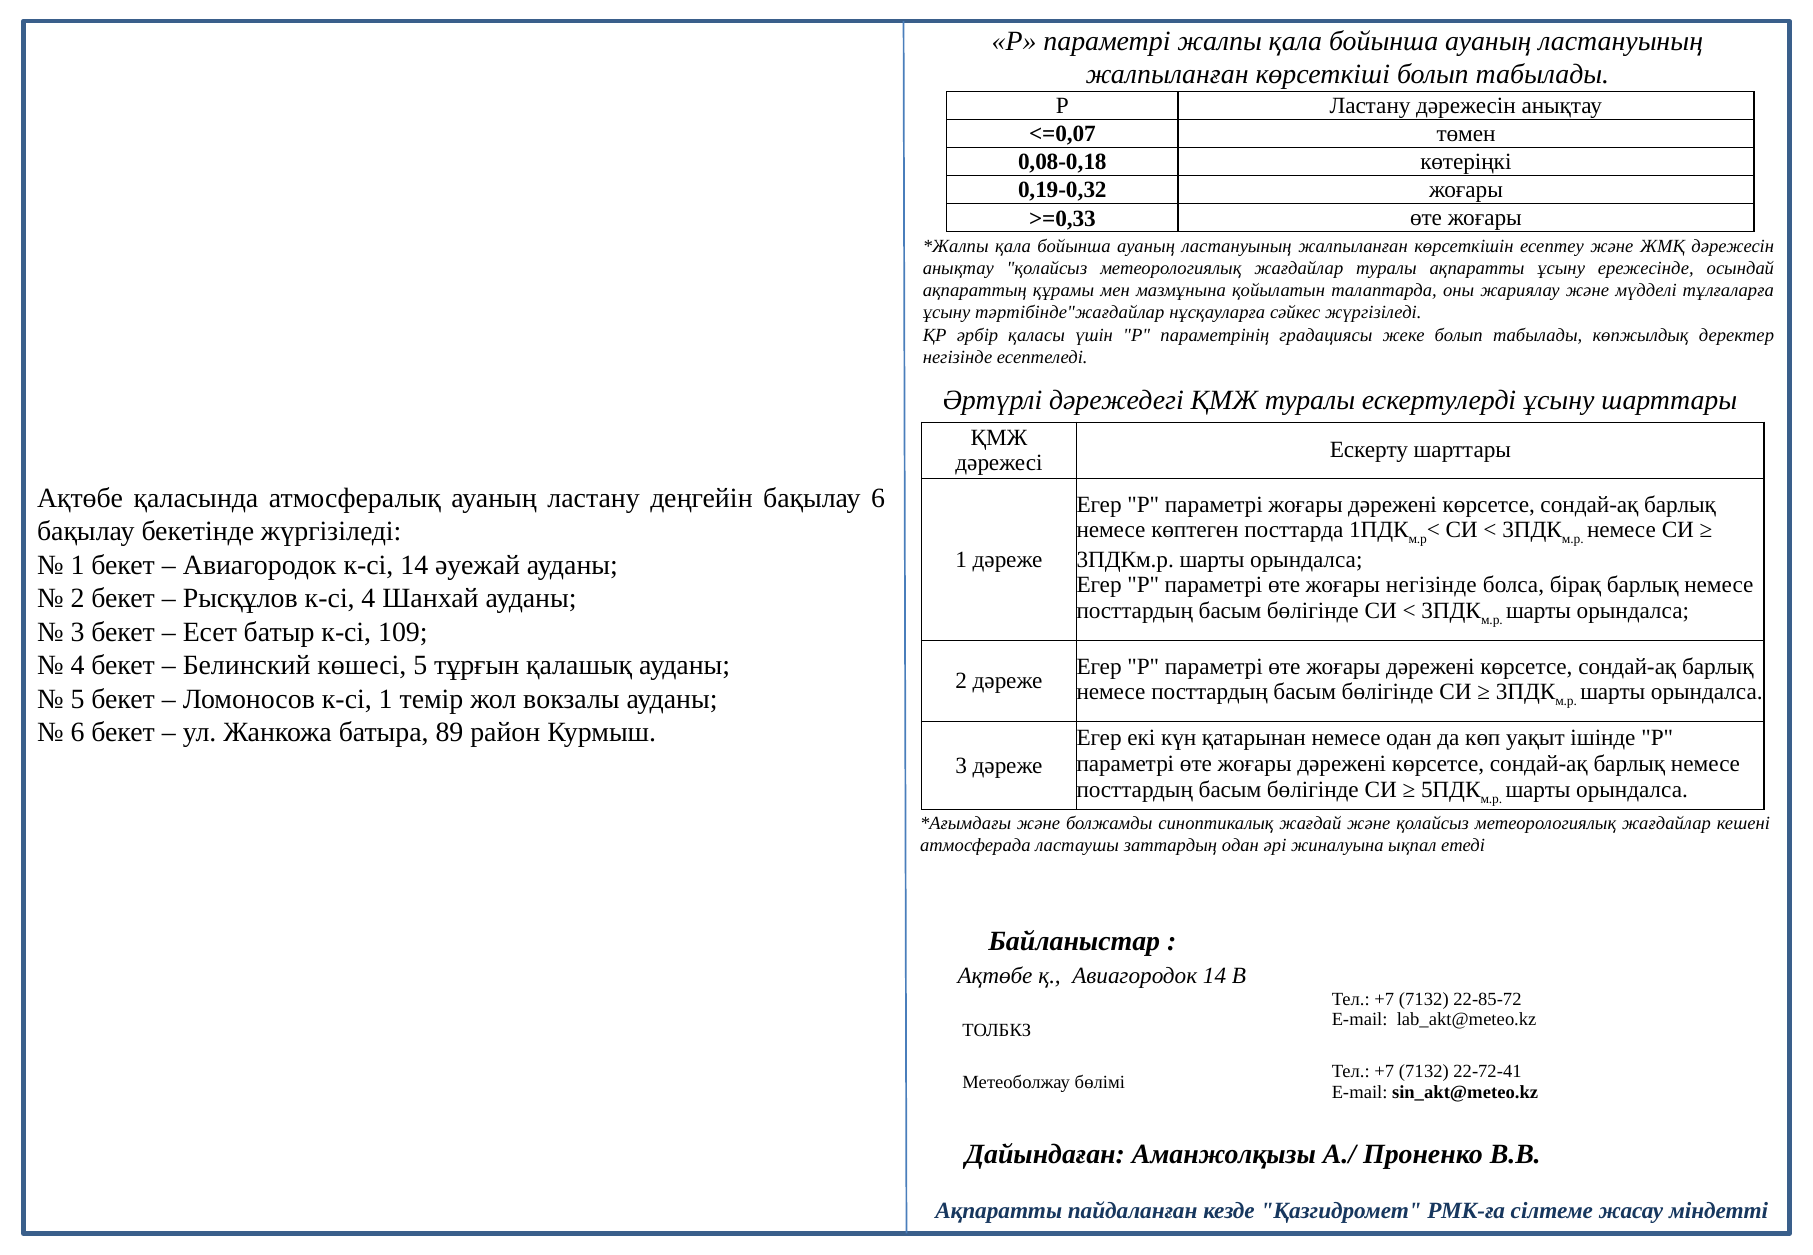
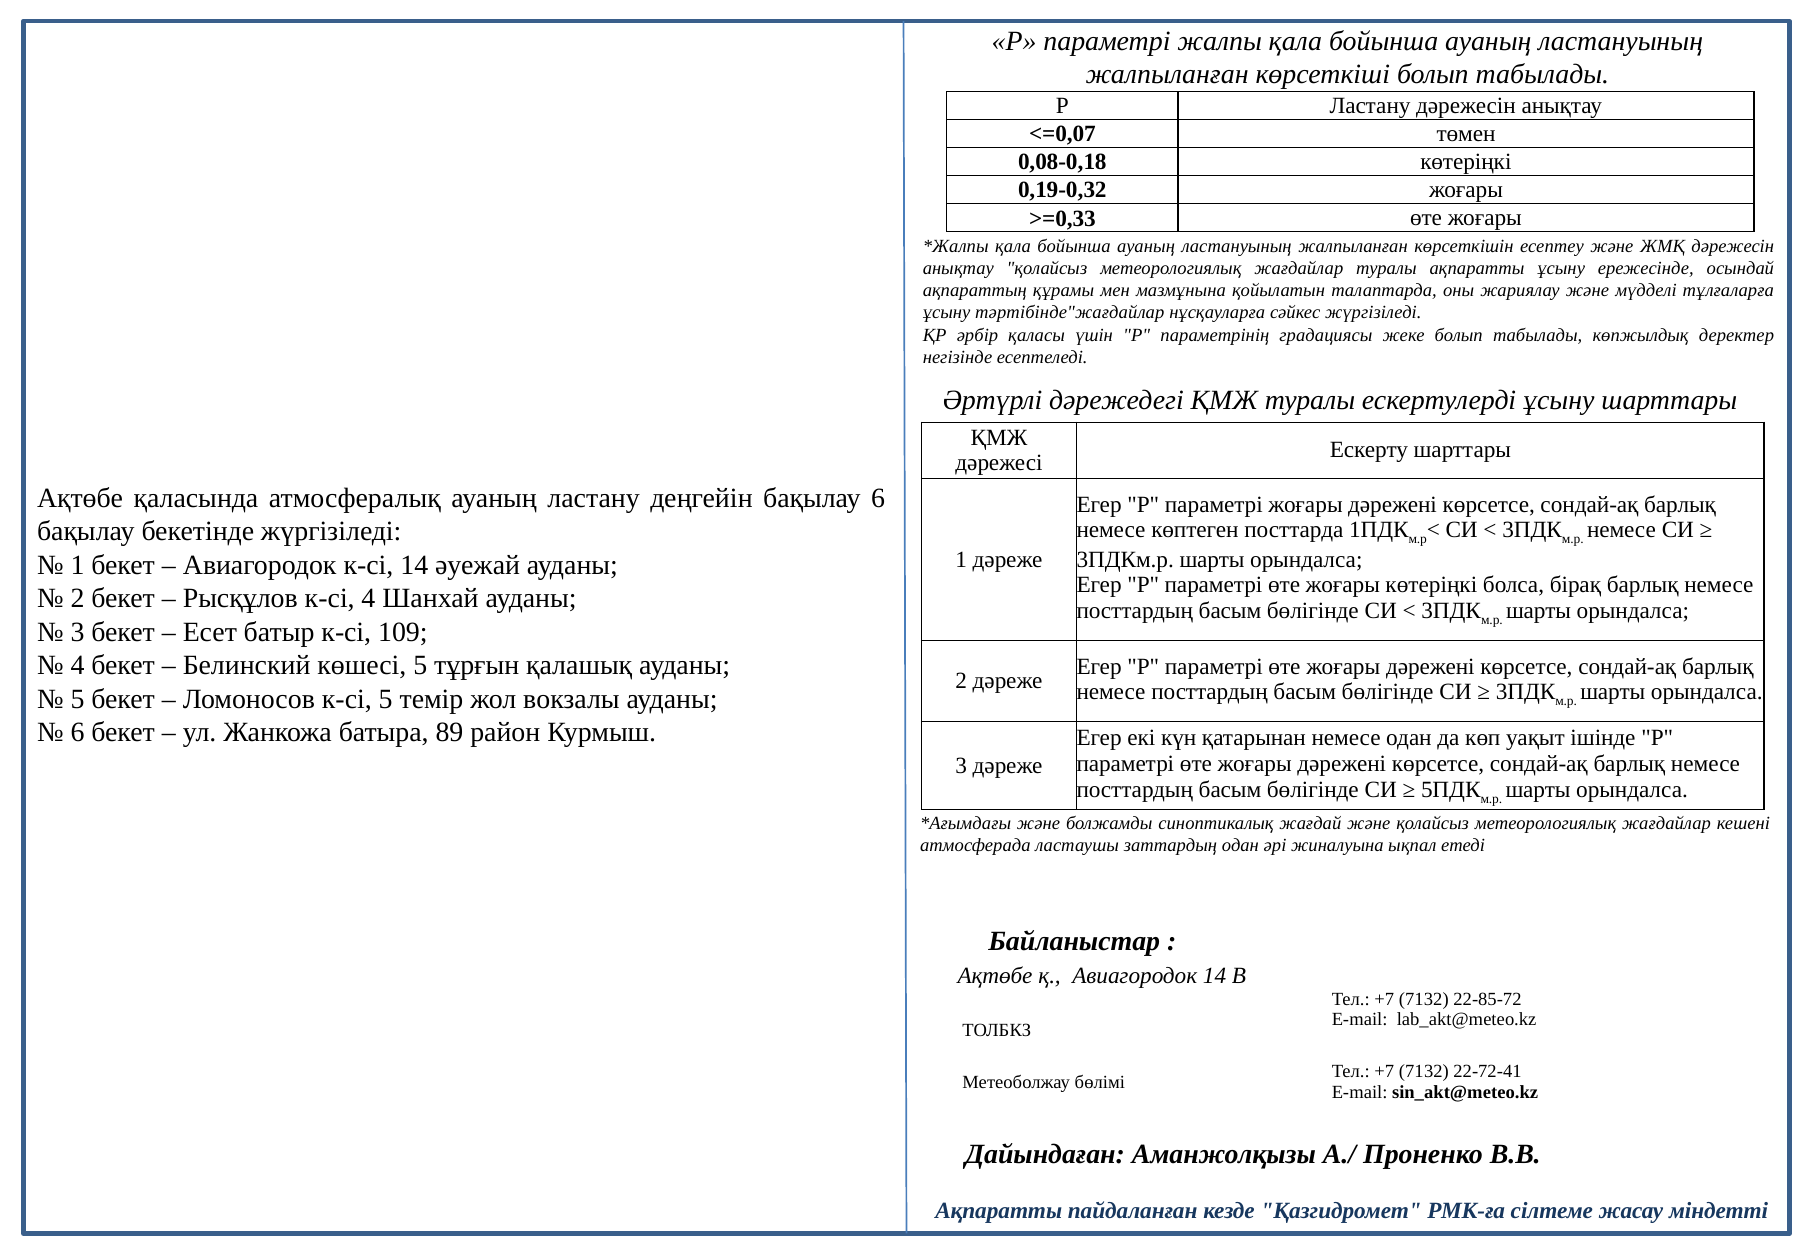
жоғары негізінде: негізінде -> көтеріңкі (1431, 585)
к-сі 1: 1 -> 5 (386, 699)
